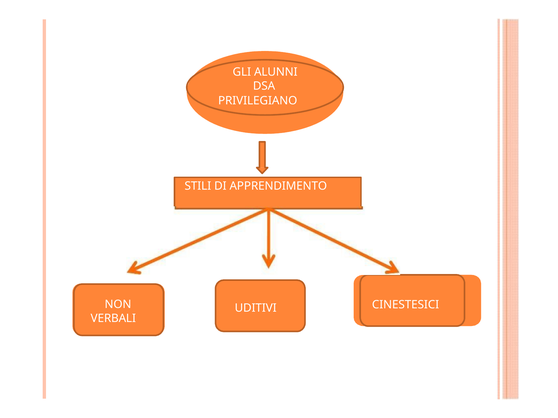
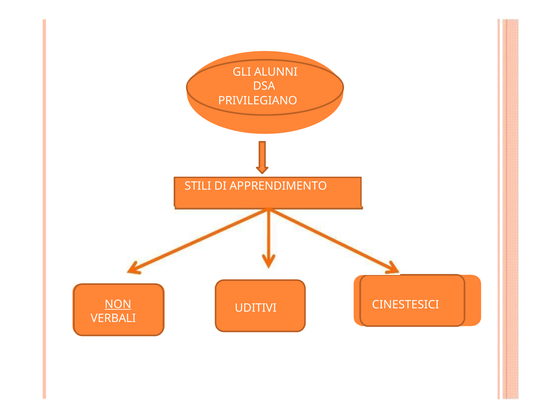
NON underline: none -> present (118, 305)
